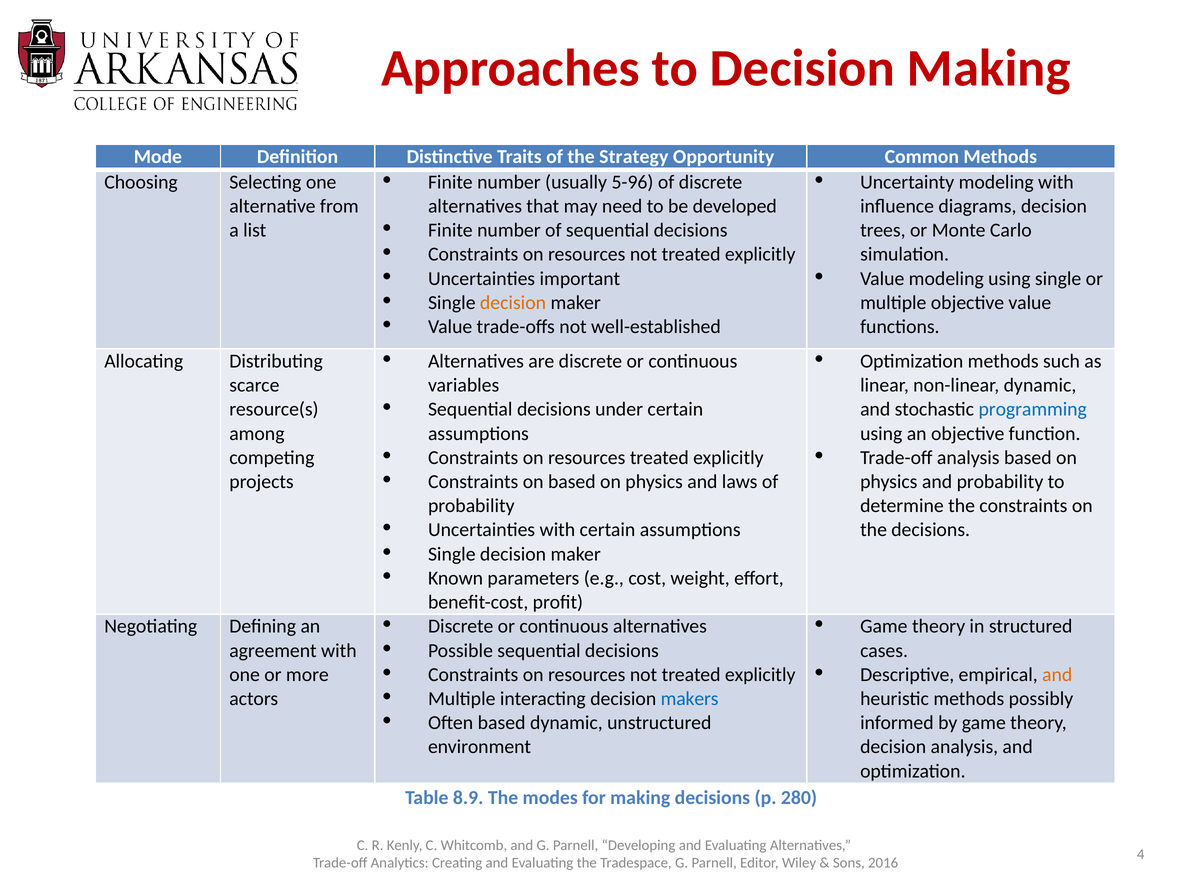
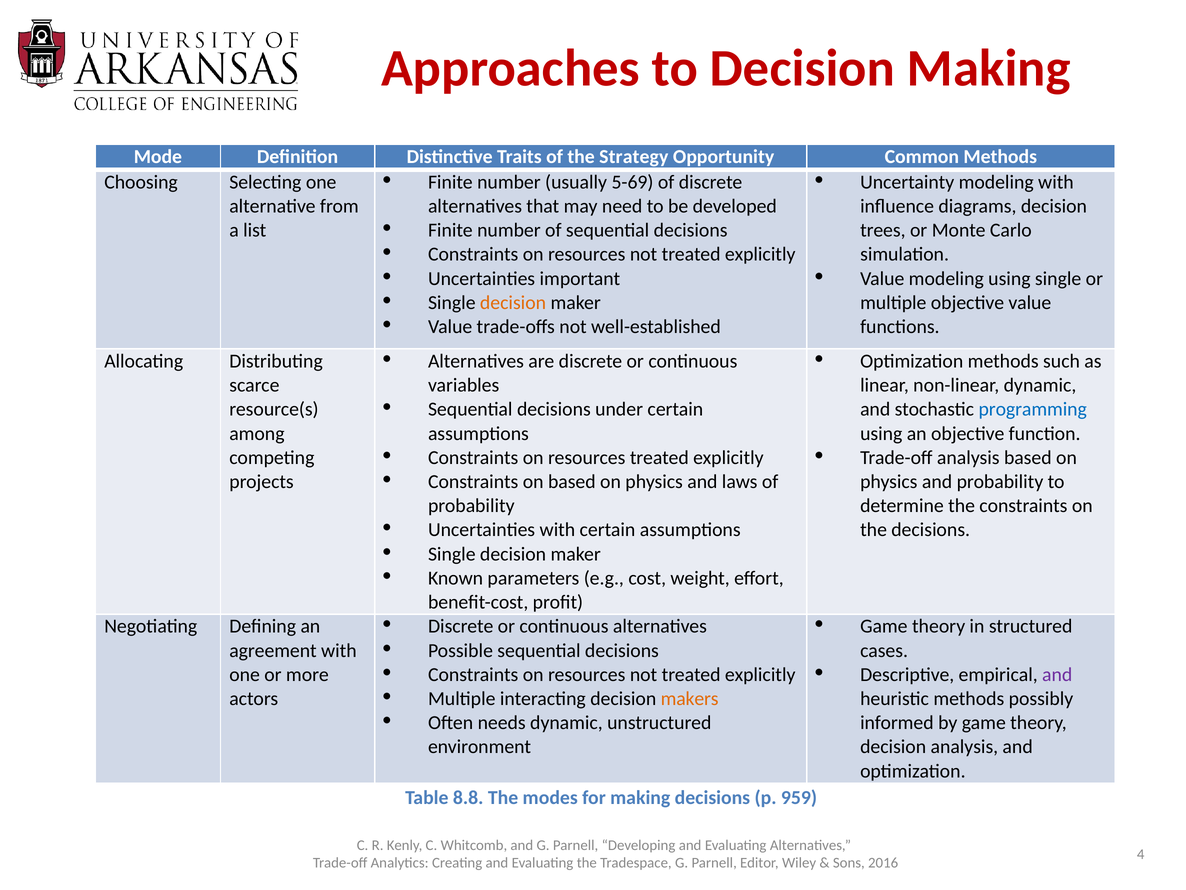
5-96: 5-96 -> 5-69 (632, 182)
and colour: orange -> purple (1057, 674)
makers colour: blue -> orange (690, 698)
Often based: based -> needs (502, 722)
8.9: 8.9 -> 8.8 (468, 797)
280: 280 -> 959 (799, 797)
